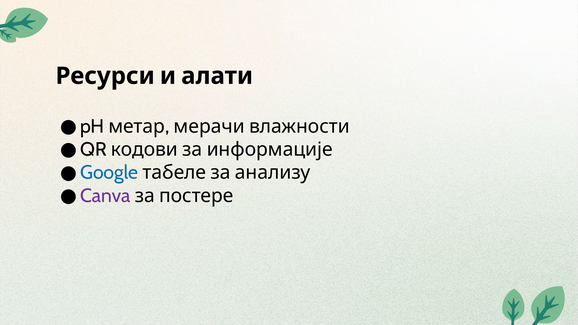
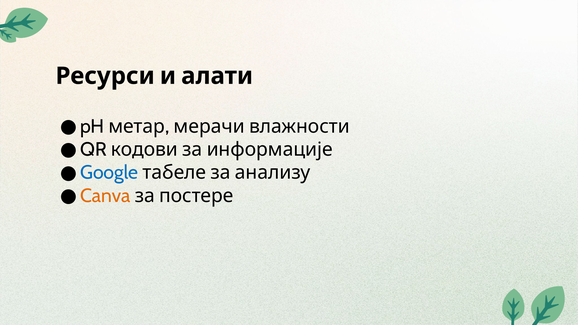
Canva colour: purple -> orange (105, 196)
